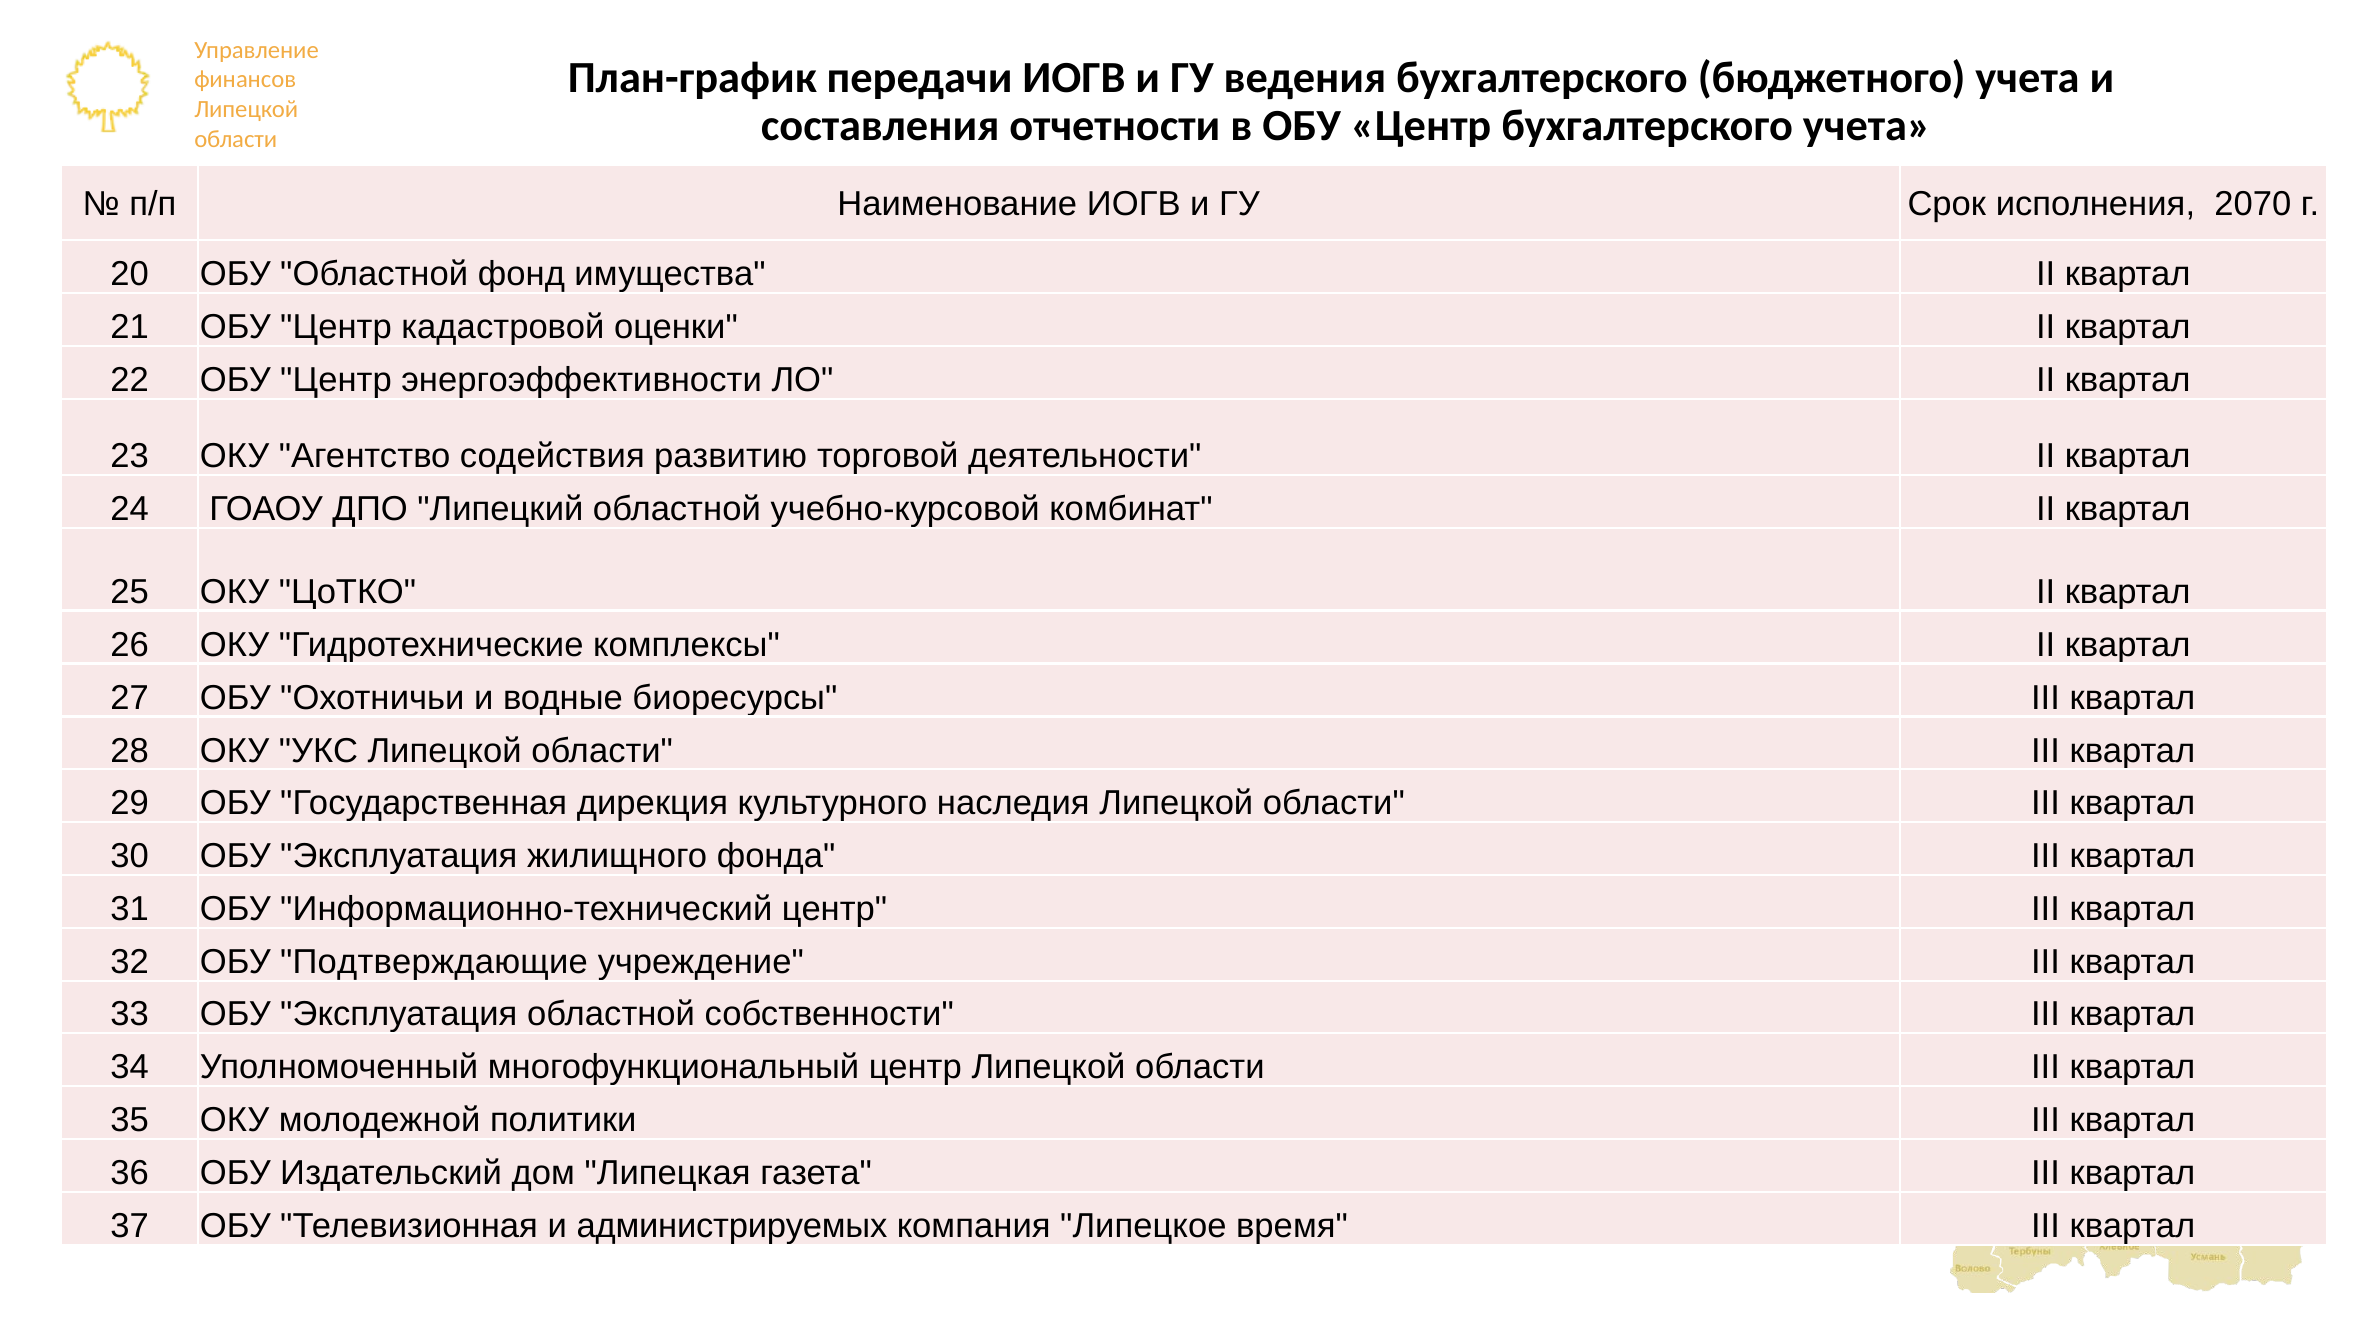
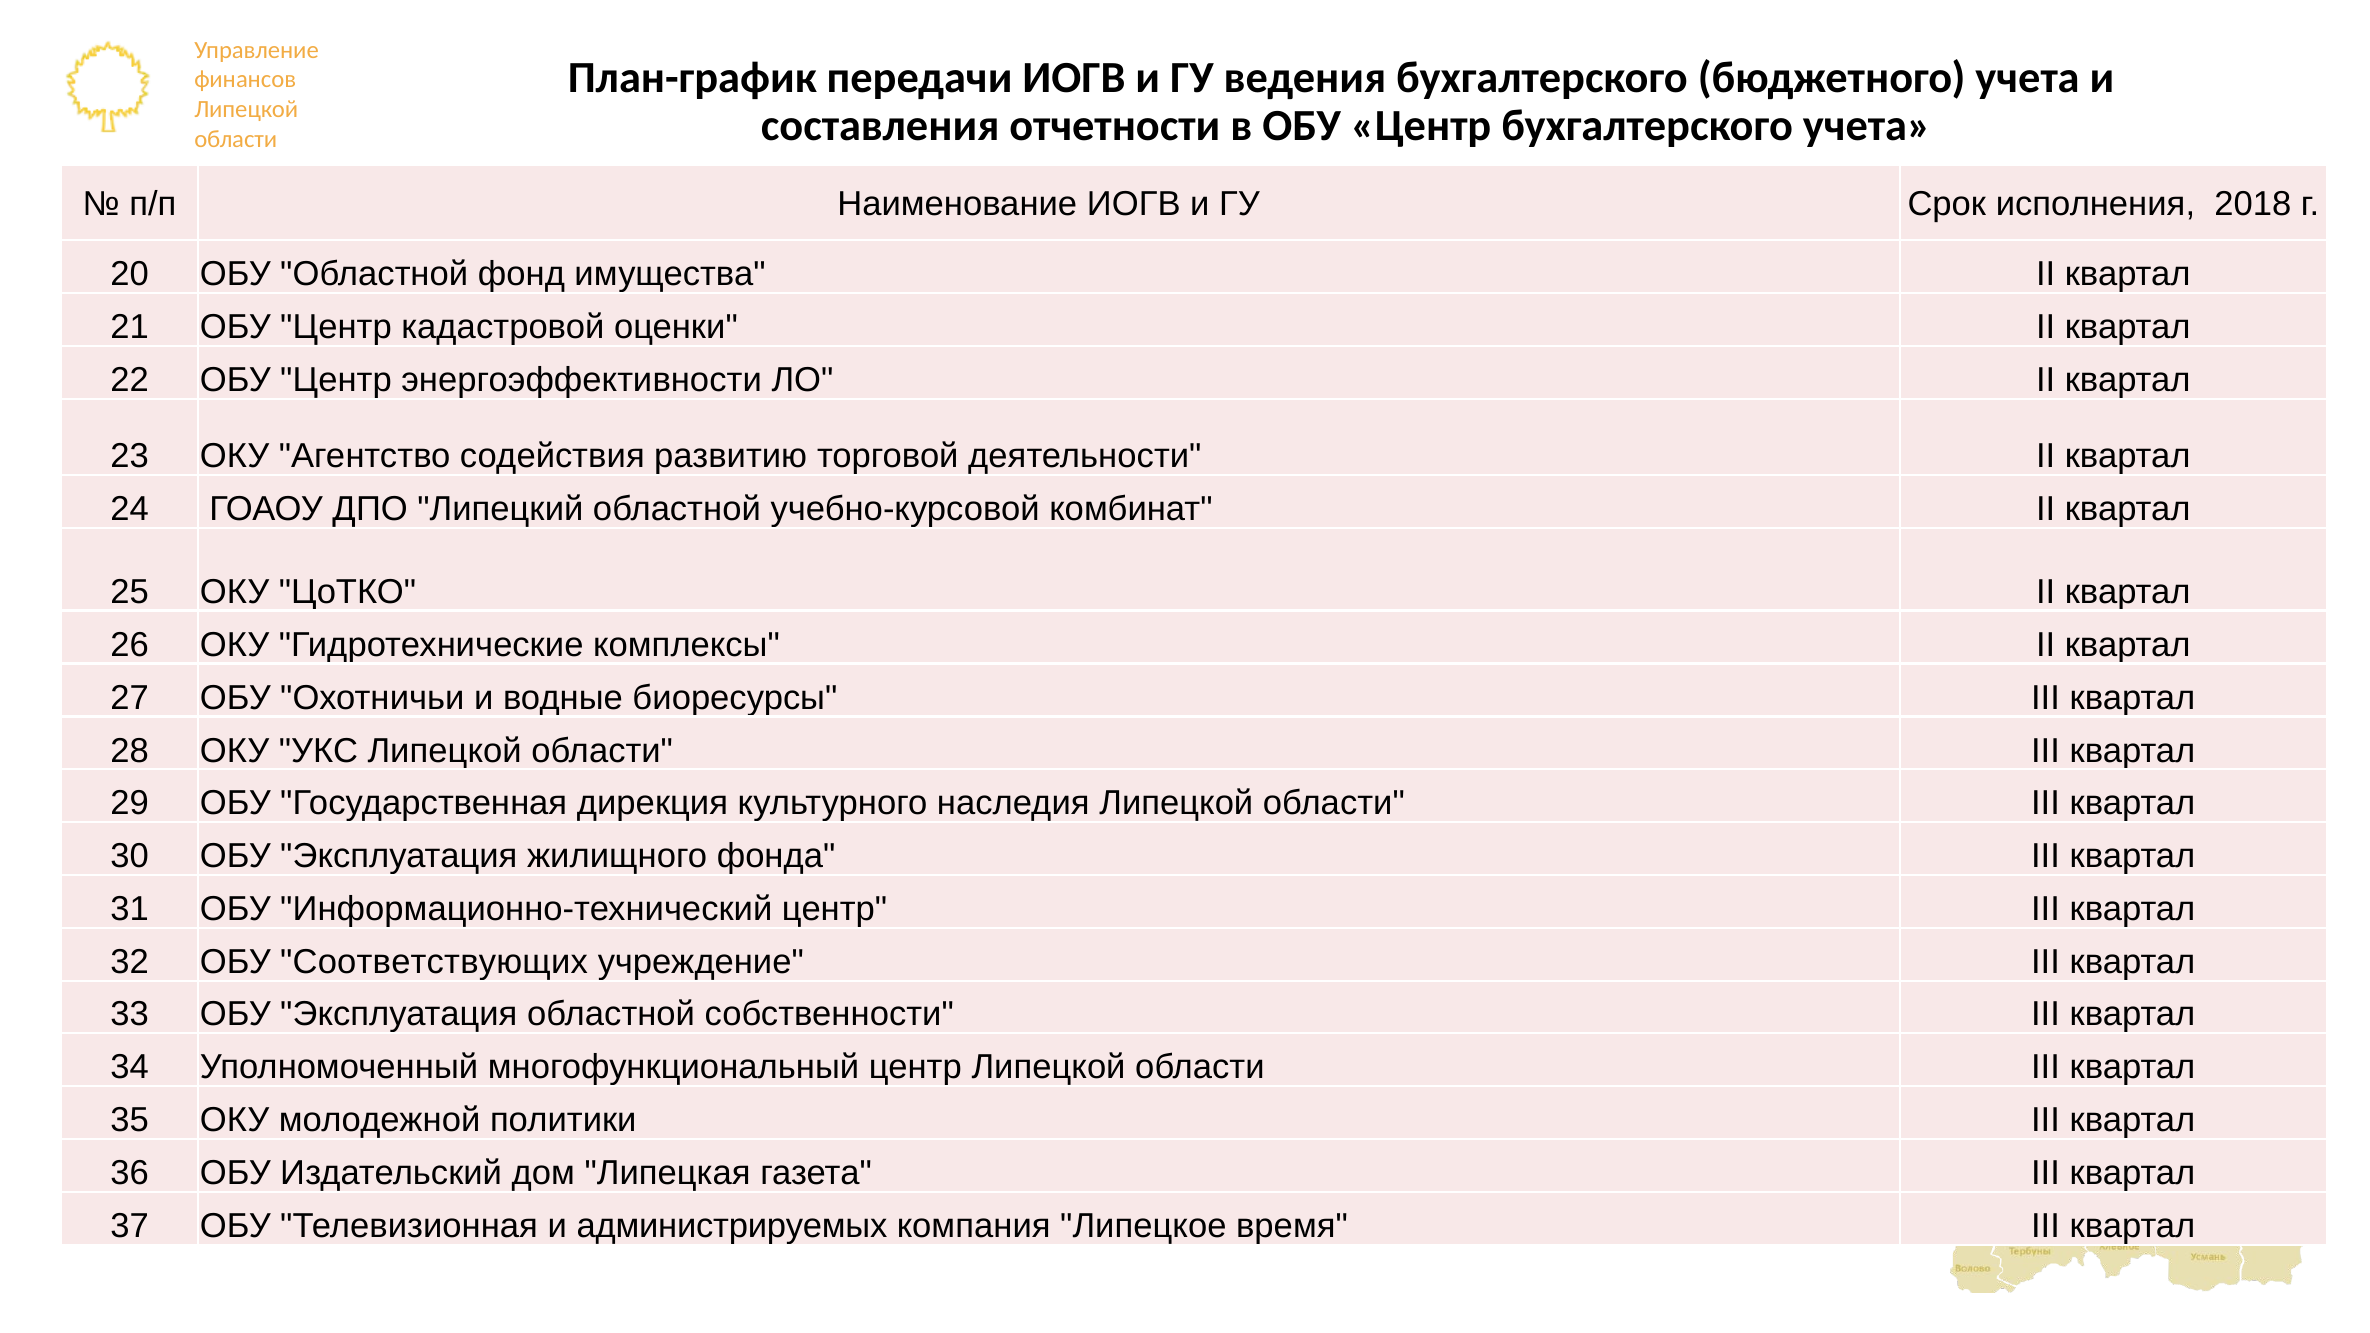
2070: 2070 -> 2018 (2253, 204)
Подтверждающие: Подтверждающие -> Соответствующих (434, 963)
